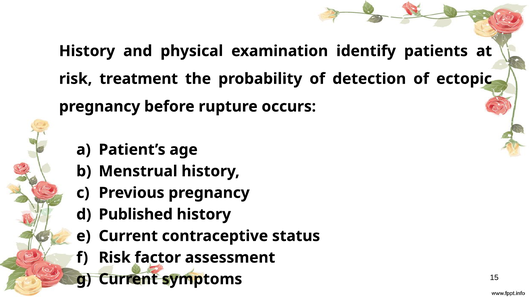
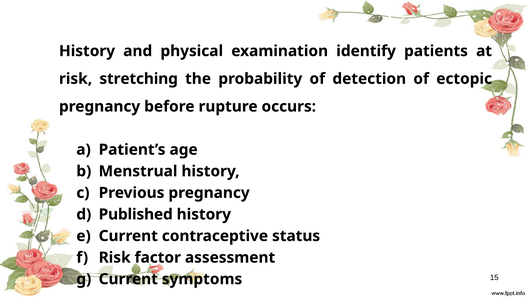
treatment: treatment -> stretching (139, 79)
